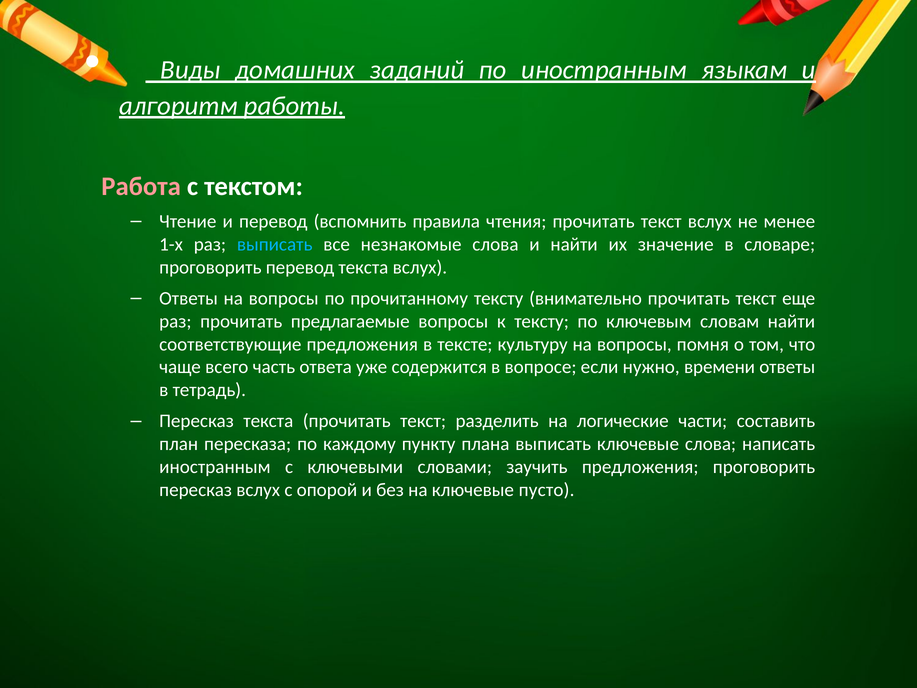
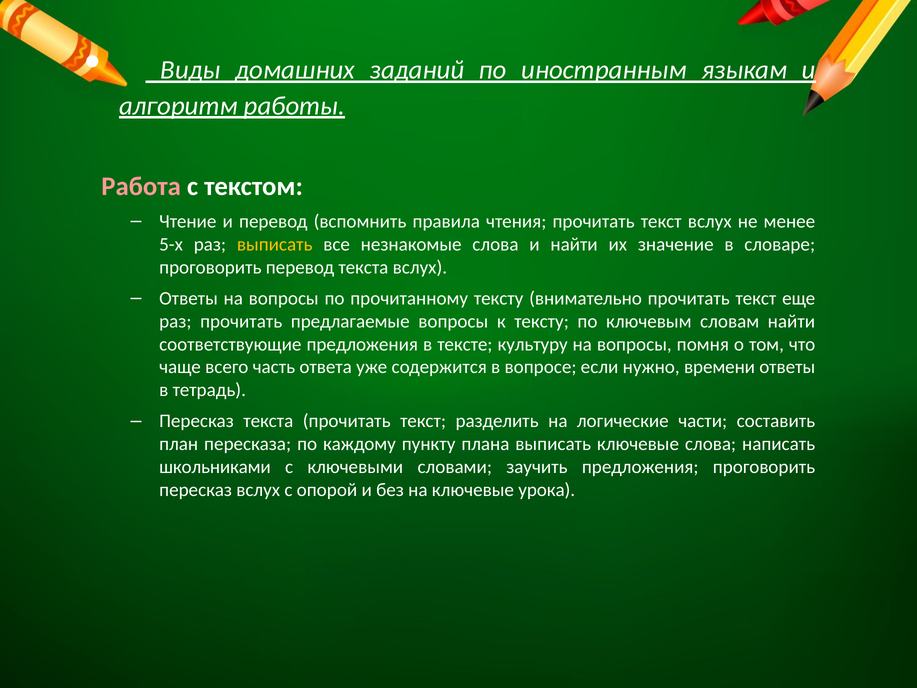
1-х: 1-х -> 5-х (171, 244)
выписать colour: light blue -> yellow (275, 244)
иностранным: иностранным -> школьниками (215, 467)
пусто: пусто -> урока (547, 490)
